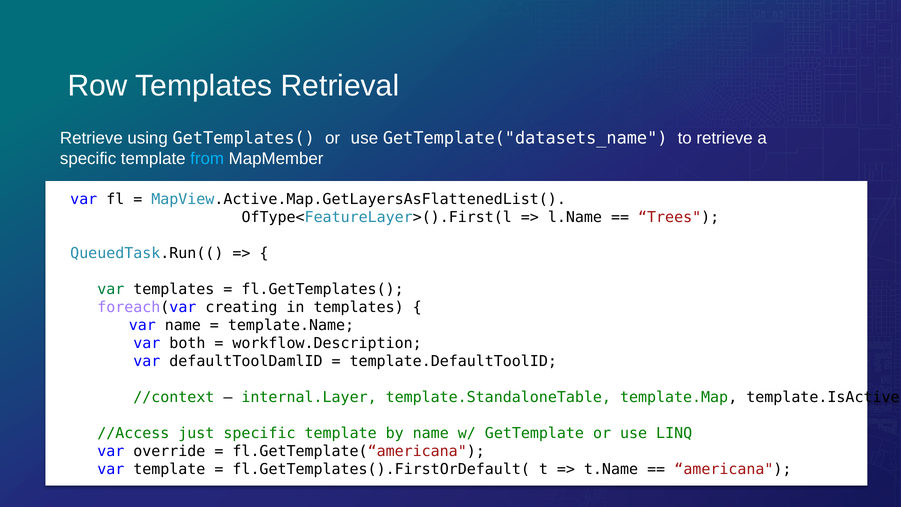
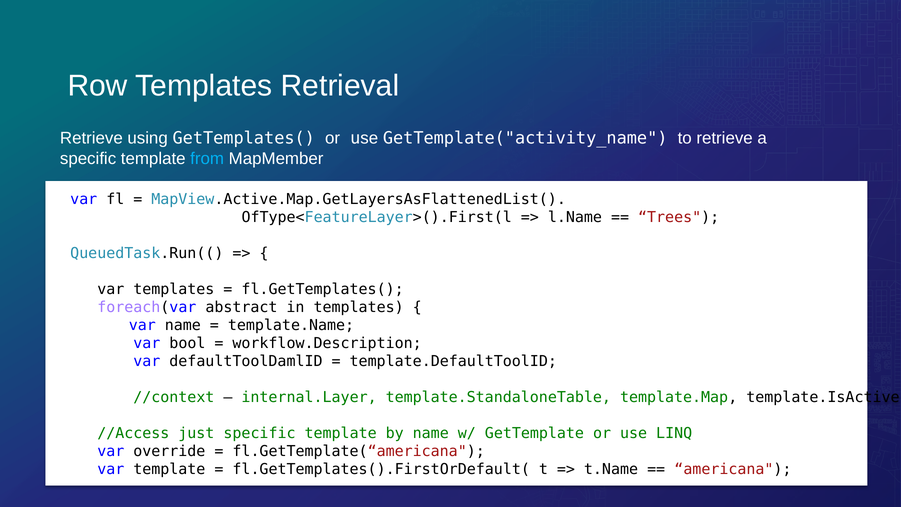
GetTemplate("datasets_name: GetTemplate("datasets_name -> GetTemplate("activity_name (525, 138)
var colour: green -> black (111, 289)
creating: creating -> abstract (241, 307)
both: both -> bool (187, 343)
